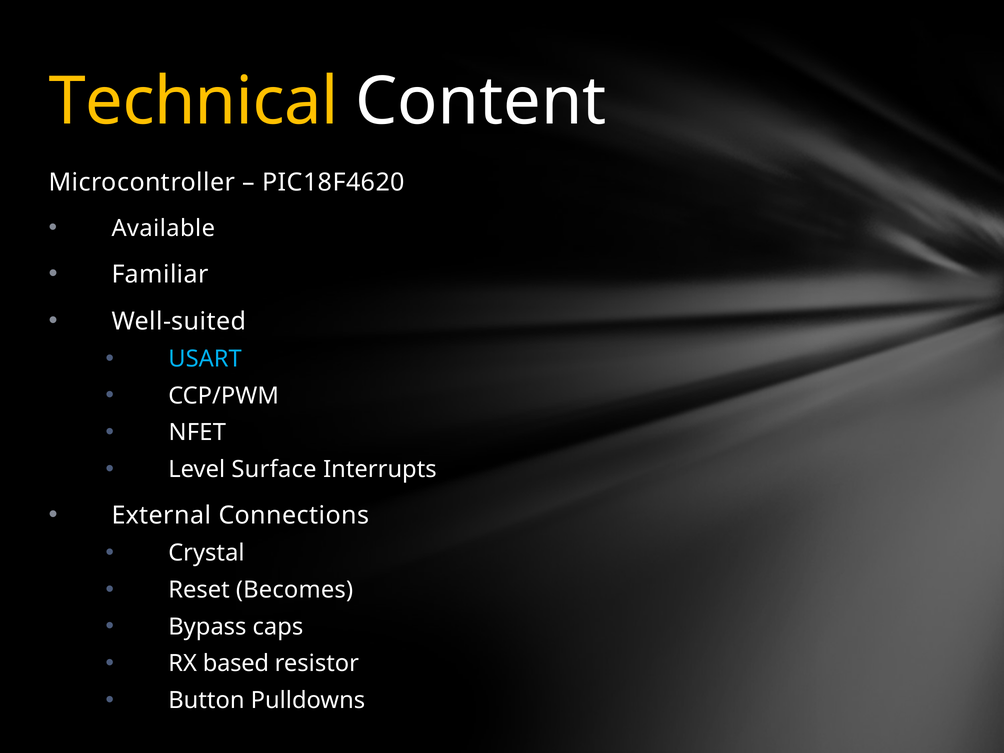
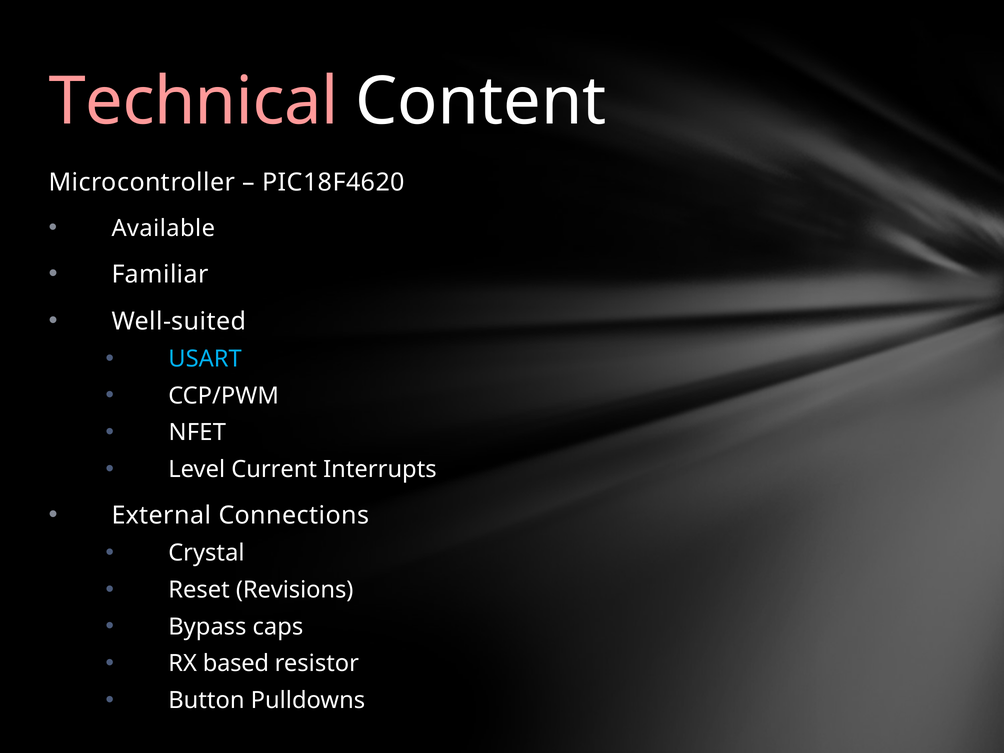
Technical colour: yellow -> pink (194, 102)
Surface: Surface -> Current (274, 469)
Becomes: Becomes -> Revisions (295, 590)
